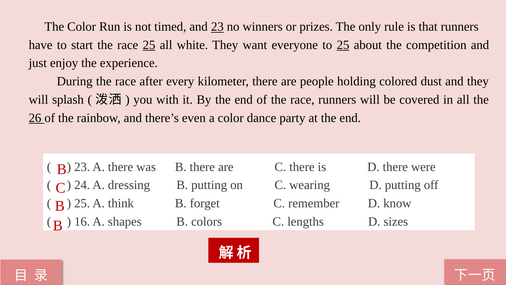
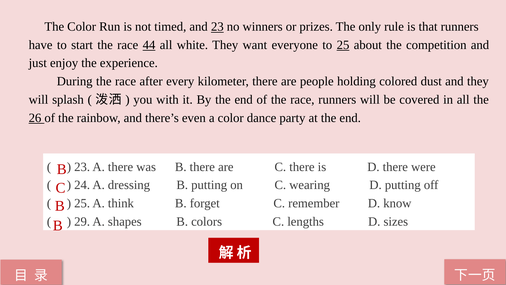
race 25: 25 -> 44 (149, 45)
16: 16 -> 29 (82, 221)
